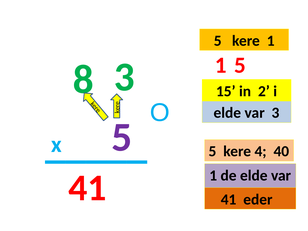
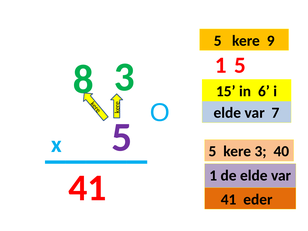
kere 1: 1 -> 9 (271, 41)
2: 2 -> 6 (264, 91)
var 3: 3 -> 7 (276, 113)
kere 4: 4 -> 3 (261, 151)
